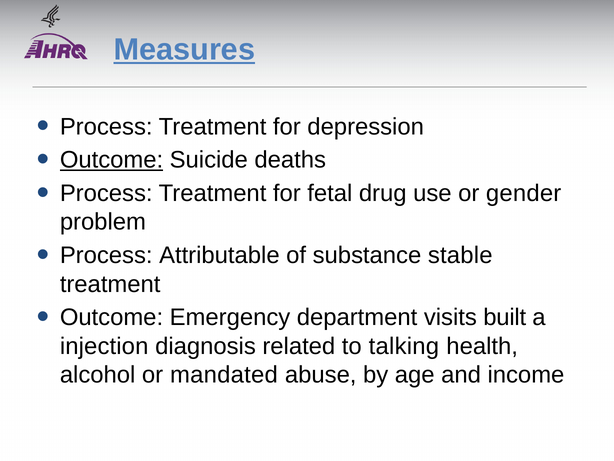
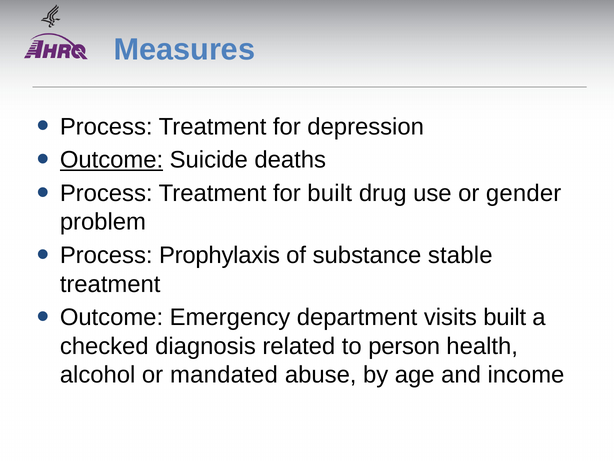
Measures underline: present -> none (184, 50)
for fetal: fetal -> built (330, 193)
Attributable: Attributable -> Prophylaxis (220, 255)
injection: injection -> checked (104, 346)
talking: talking -> person (404, 346)
